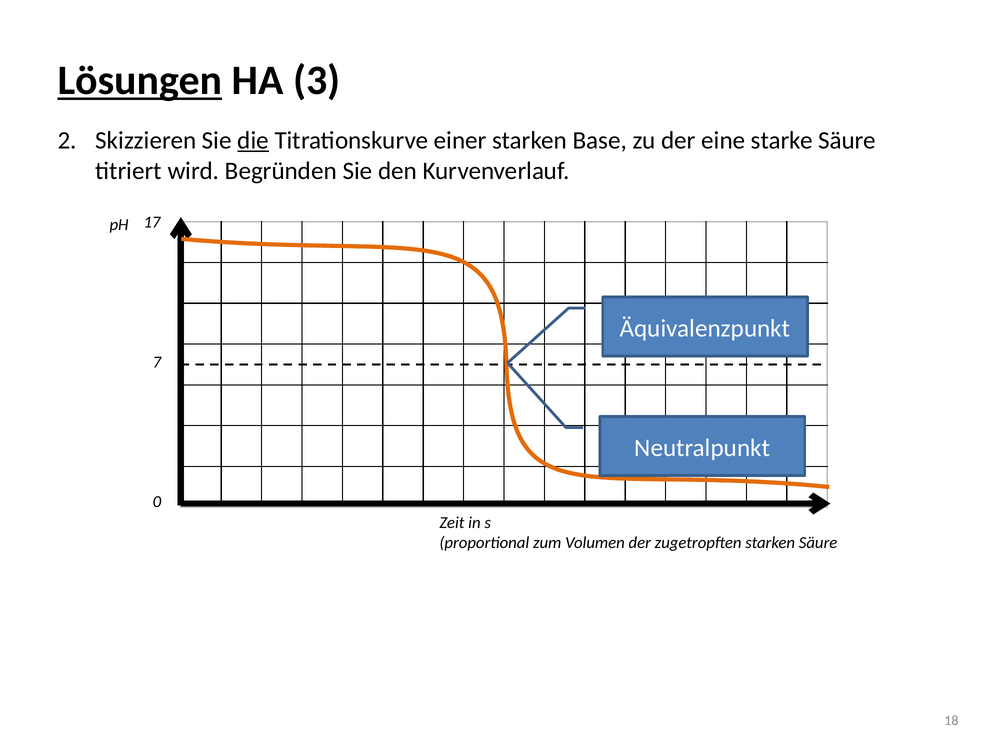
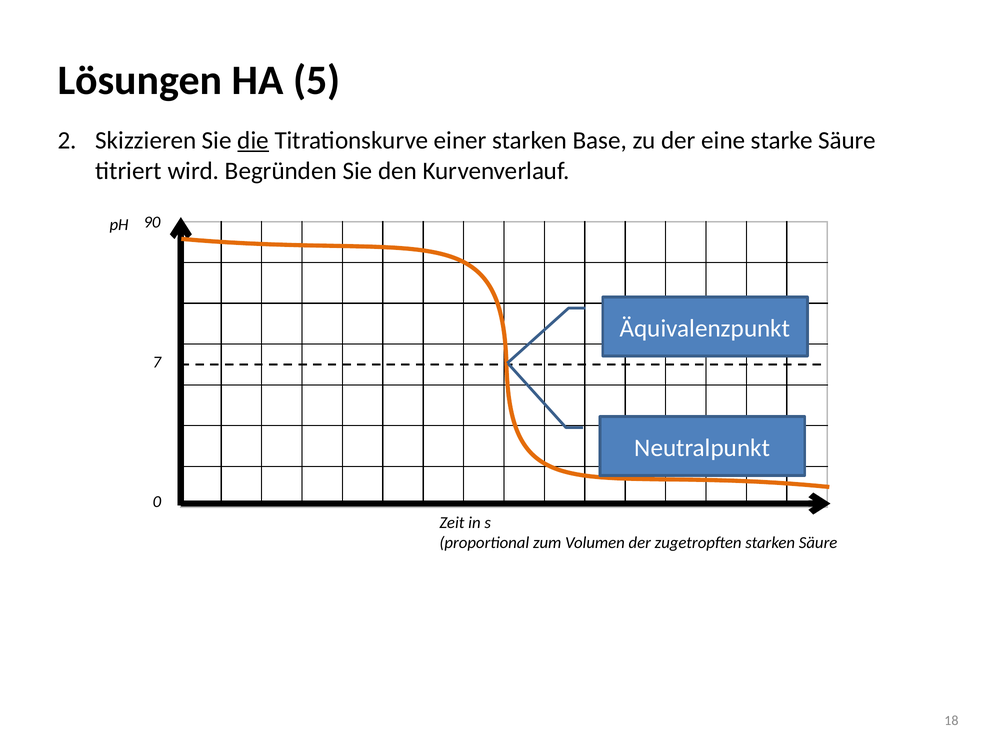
Lösungen underline: present -> none (140, 81)
3: 3 -> 5 (317, 81)
17: 17 -> 90 (152, 222)
